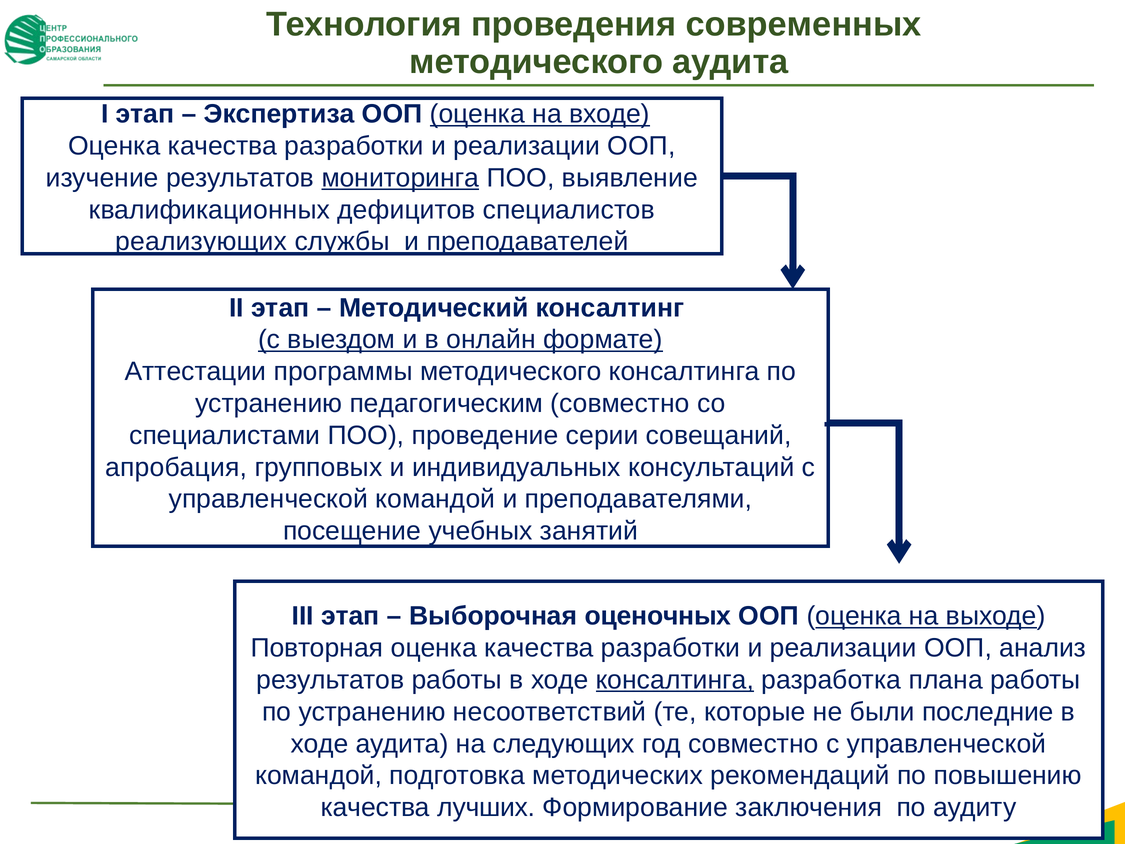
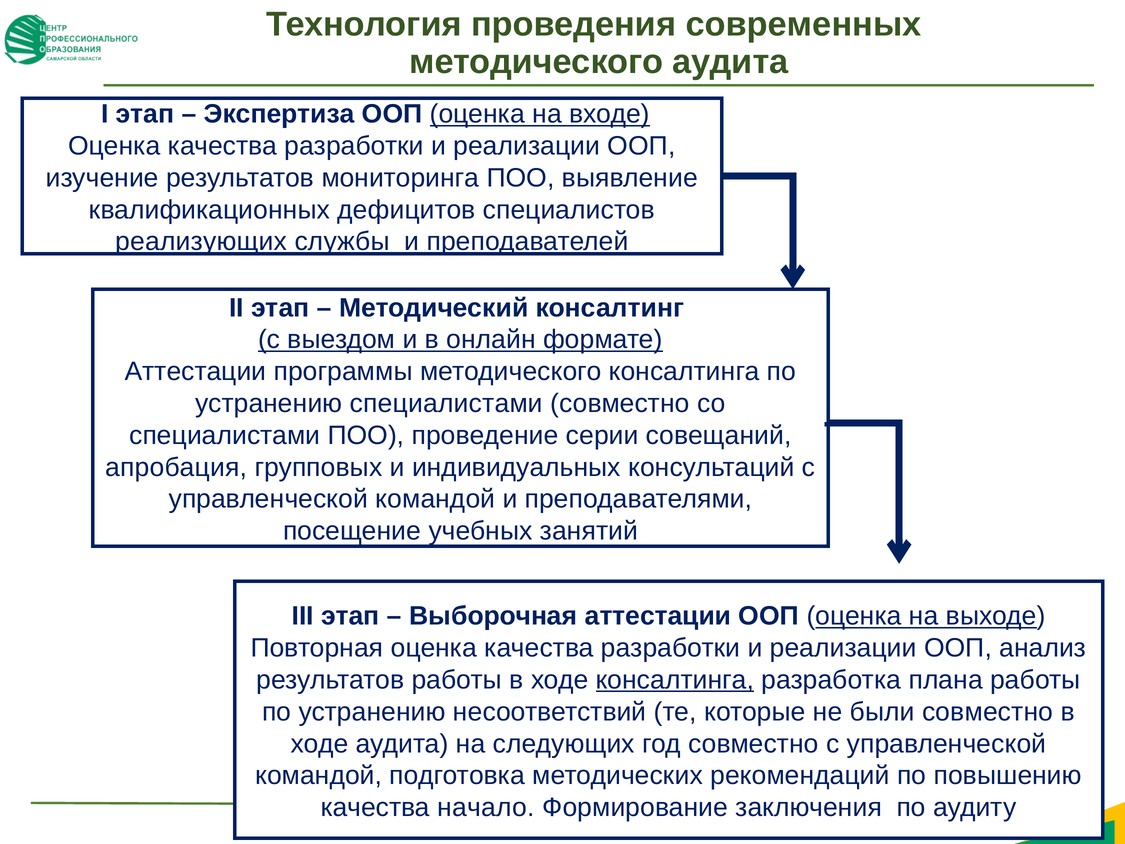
мониторинга underline: present -> none (400, 178)
устранению педагогическим: педагогическим -> специалистами (446, 403)
Выборочная оценочных: оценочных -> аттестации (658, 616)
были последние: последние -> совместно (988, 712)
лучших: лучших -> начало (486, 807)
